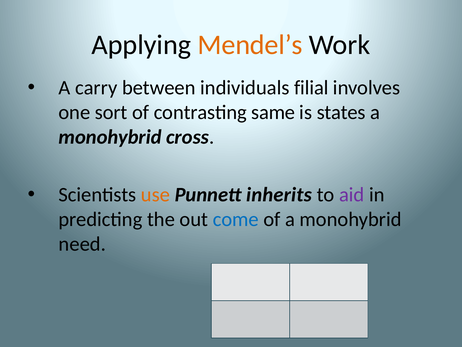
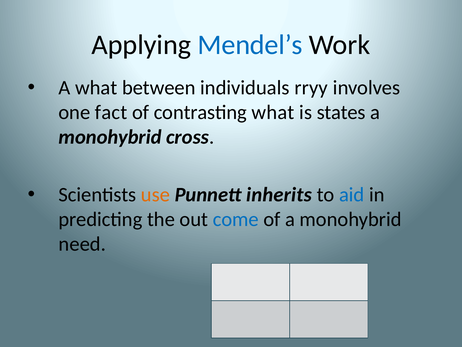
Mendel’s colour: orange -> blue (250, 45)
A carry: carry -> what (96, 88)
filial: filial -> rryy (311, 88)
sort: sort -> fact (111, 112)
contrasting same: same -> what (273, 112)
aid colour: purple -> blue (352, 195)
